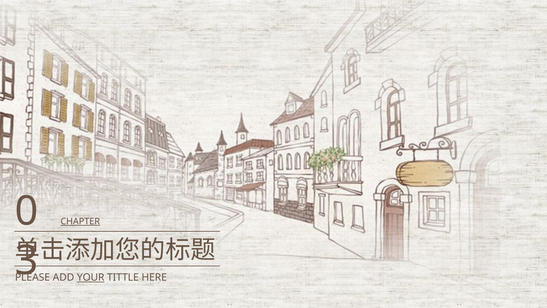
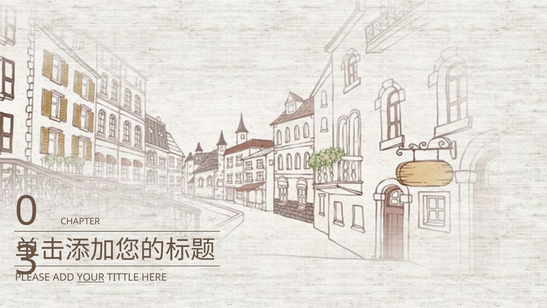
CHAPTER underline: present -> none (80, 221)
